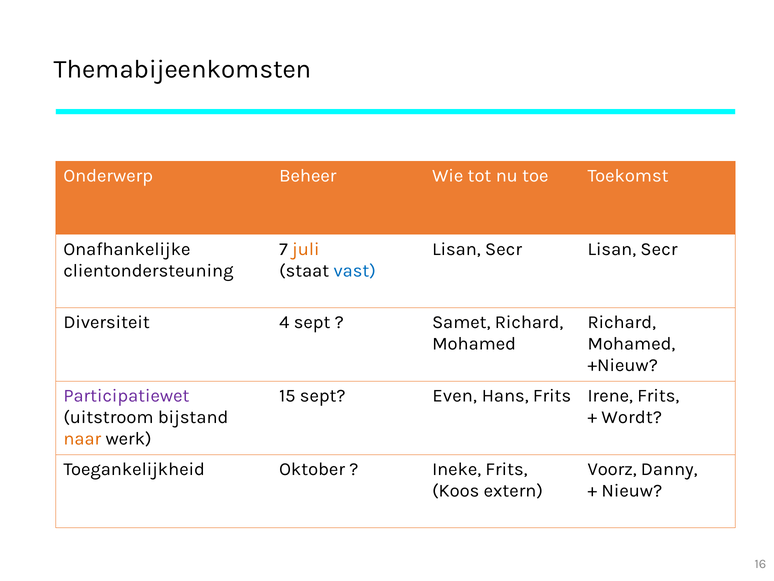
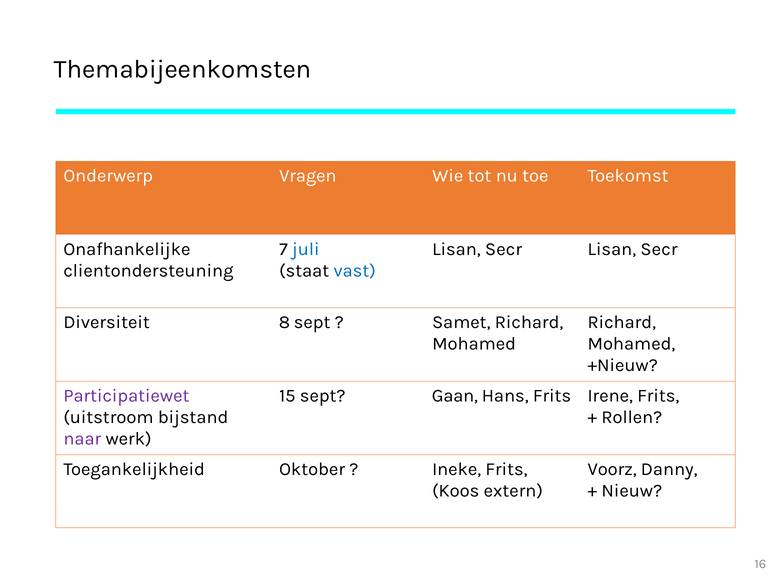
Beheer: Beheer -> Vragen (308, 176)
juli colour: orange -> blue (306, 249)
4: 4 -> 8 (284, 322)
Even: Even -> Gaan (455, 395)
Wordt: Wordt -> Rollen (632, 417)
naar colour: orange -> purple (82, 438)
